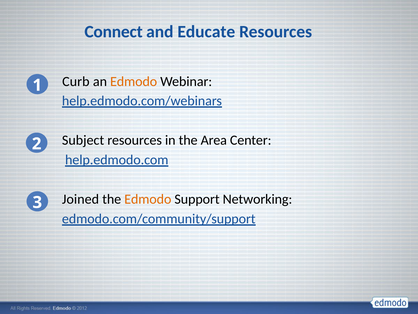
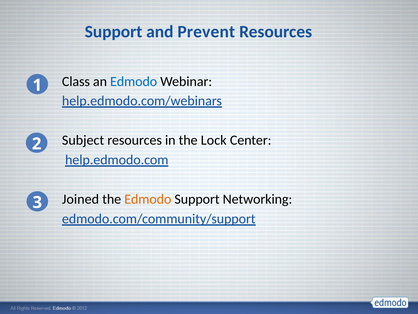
Connect: Connect -> Support (114, 32)
Educate: Educate -> Prevent (206, 32)
Curb: Curb -> Class (76, 81)
Edmodo colour: orange -> blue (134, 81)
Area: Area -> Lock (214, 140)
